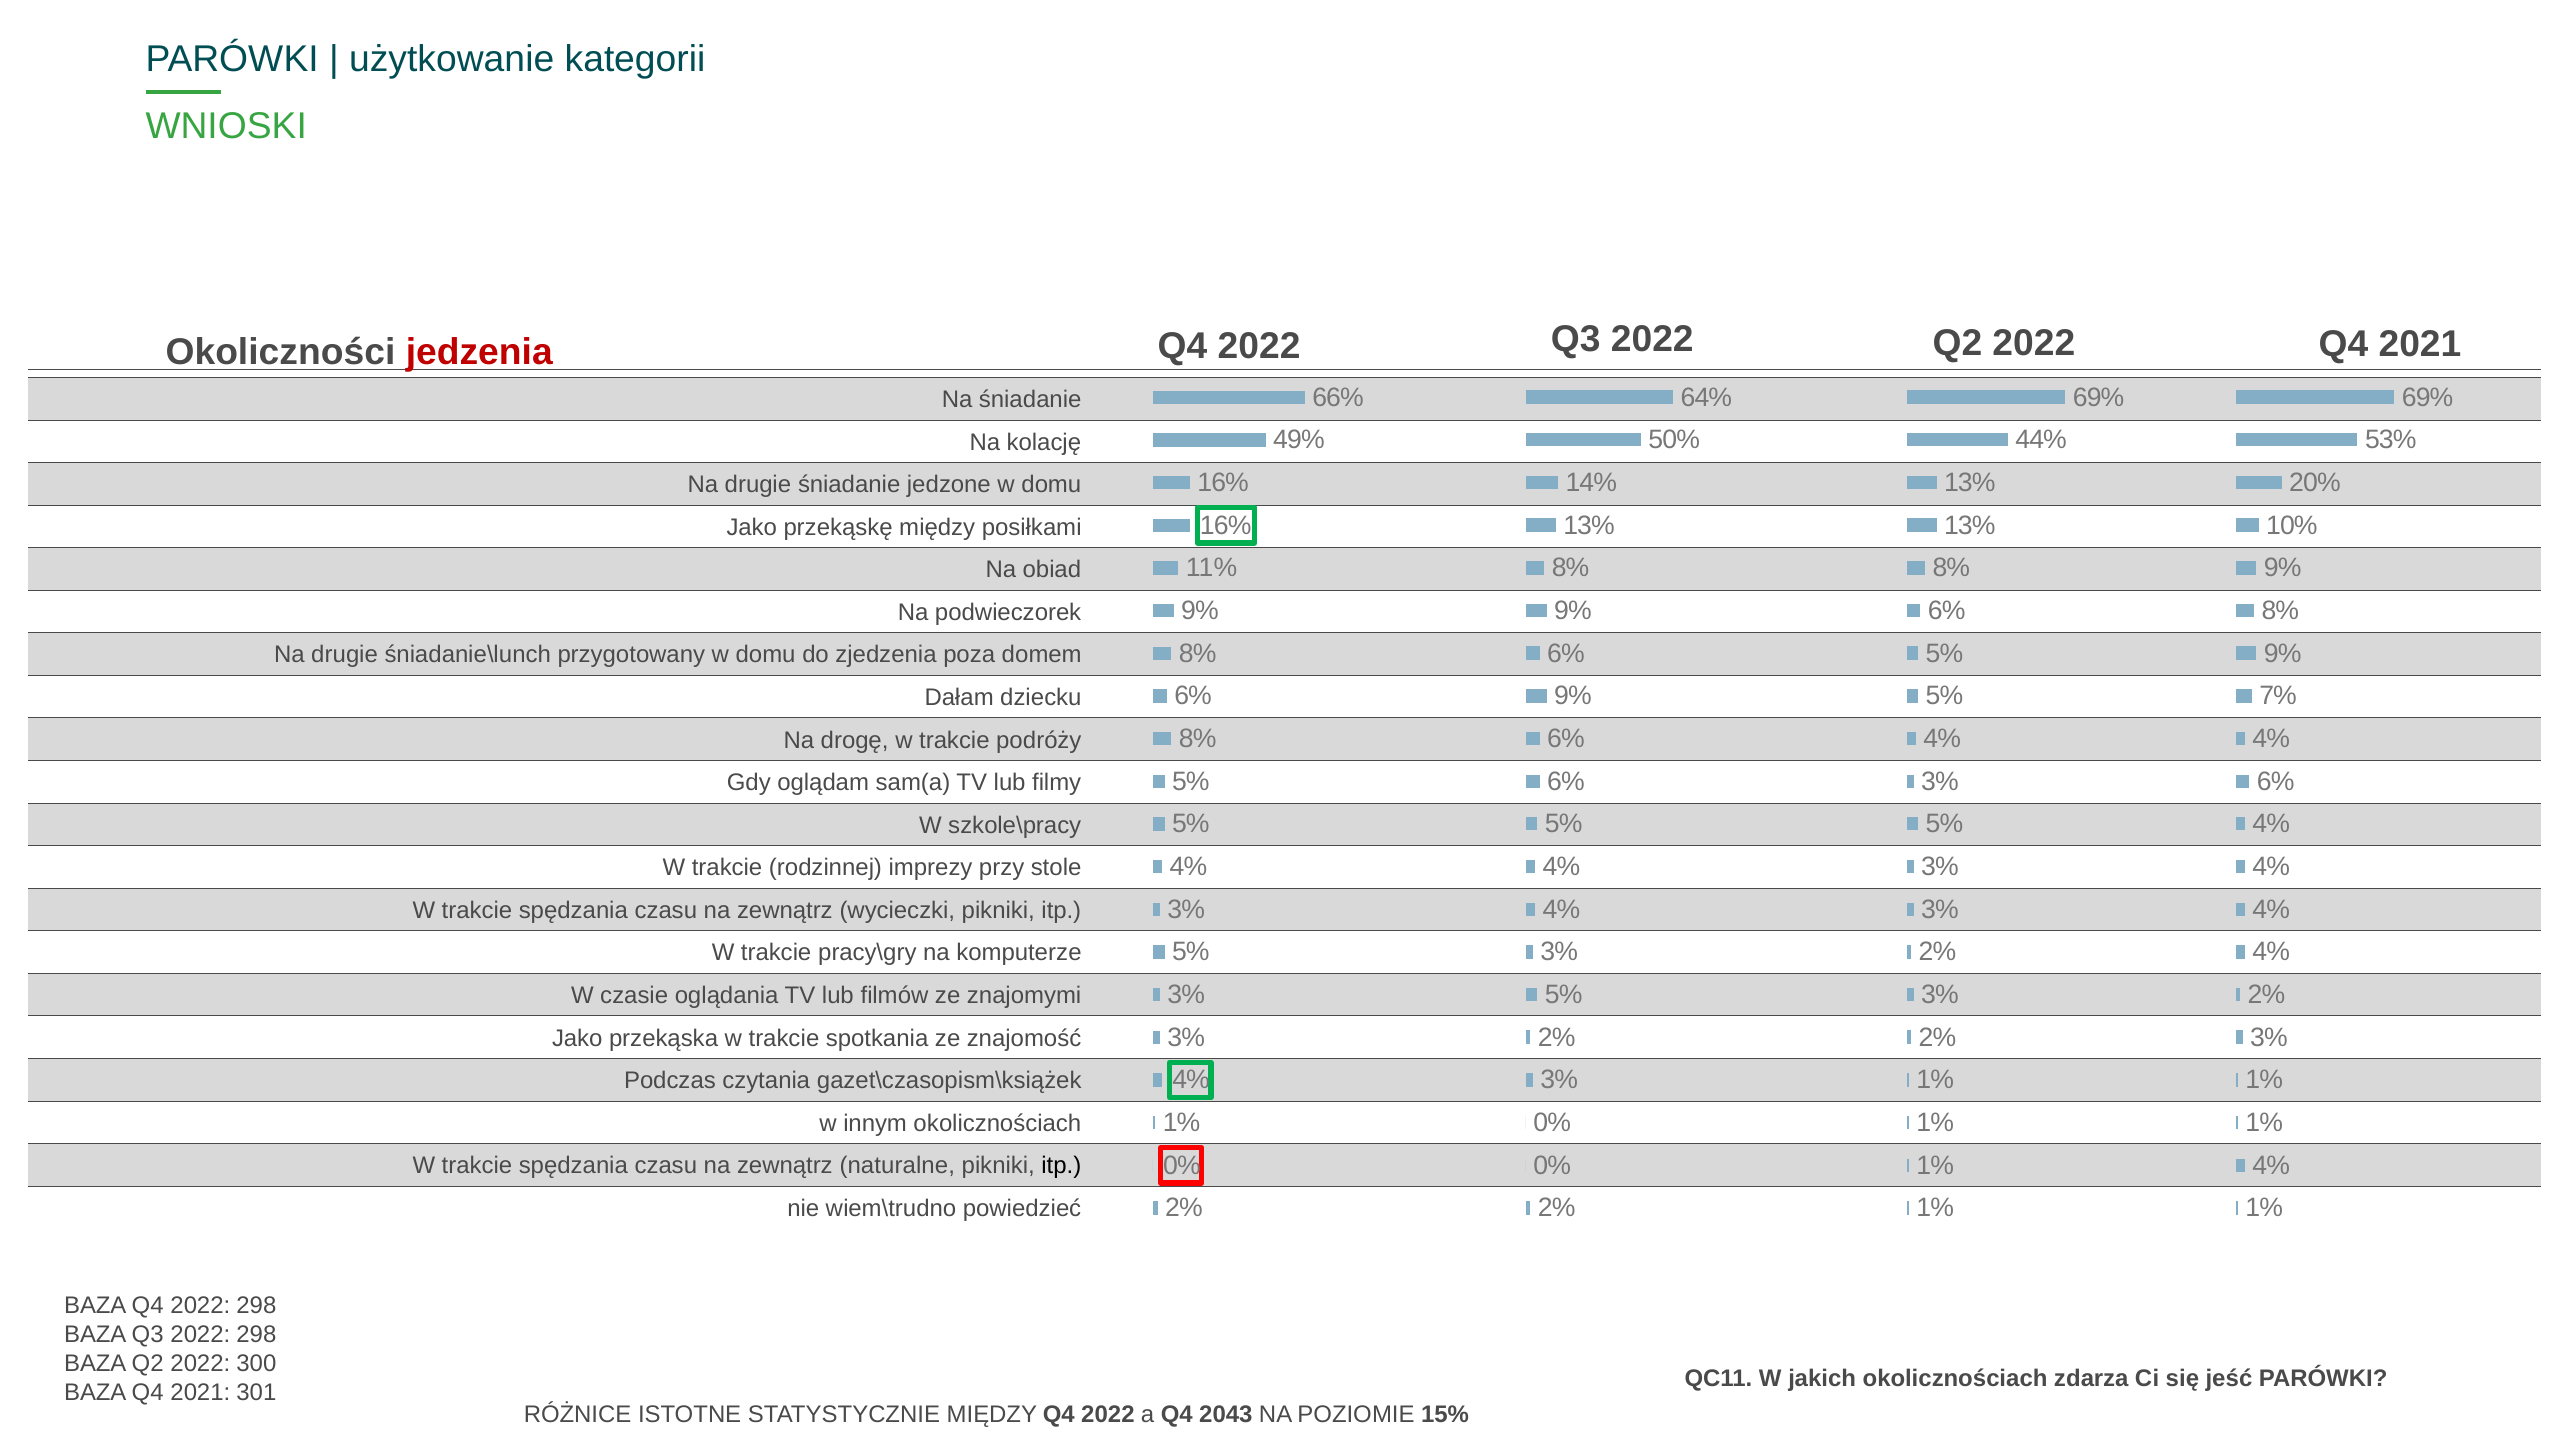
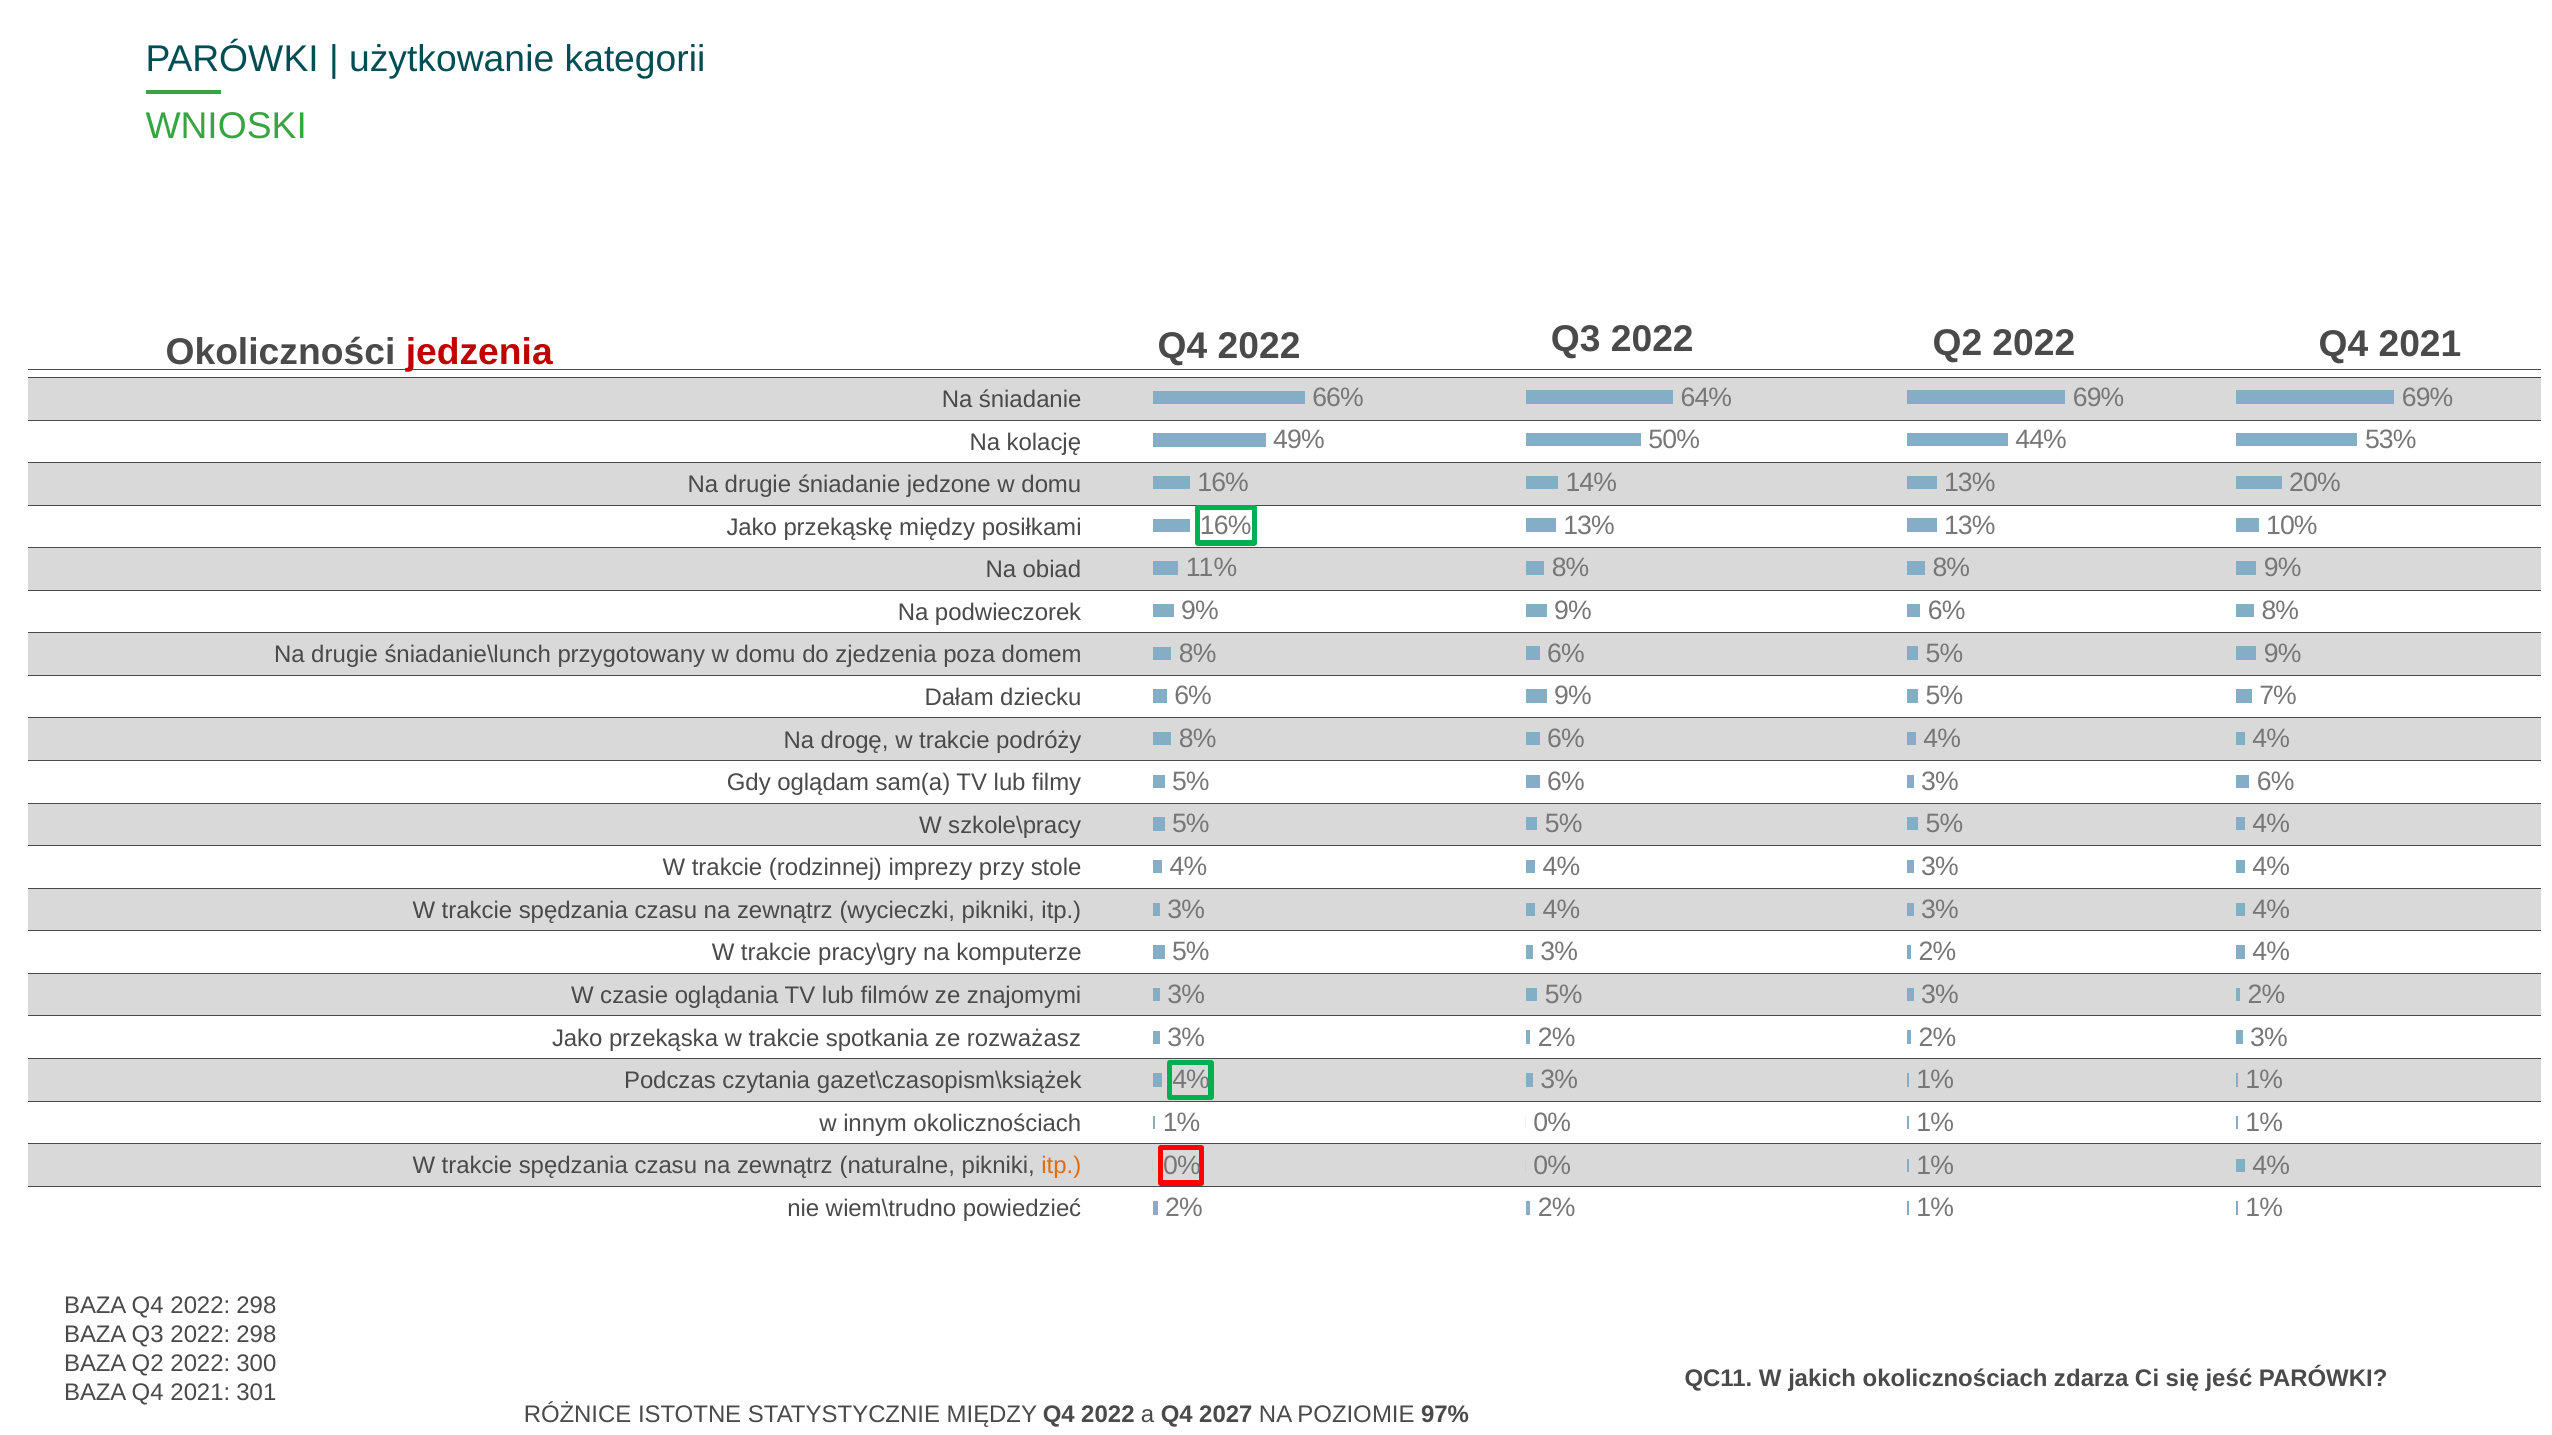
znajomość: znajomość -> rozważasz (1024, 1038)
itp colour: black -> orange (1061, 1166)
2043: 2043 -> 2027 (1226, 1415)
15%: 15% -> 97% (1445, 1415)
